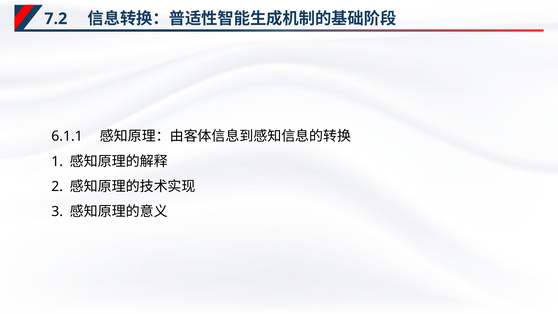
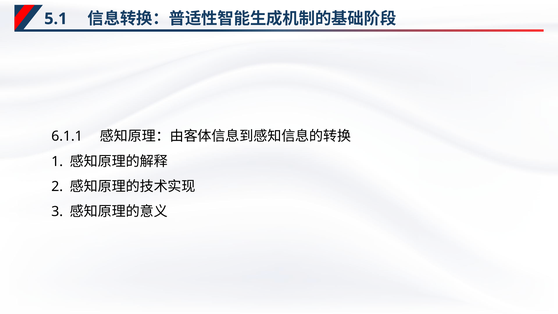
7.2: 7.2 -> 5.1 (56, 19)
